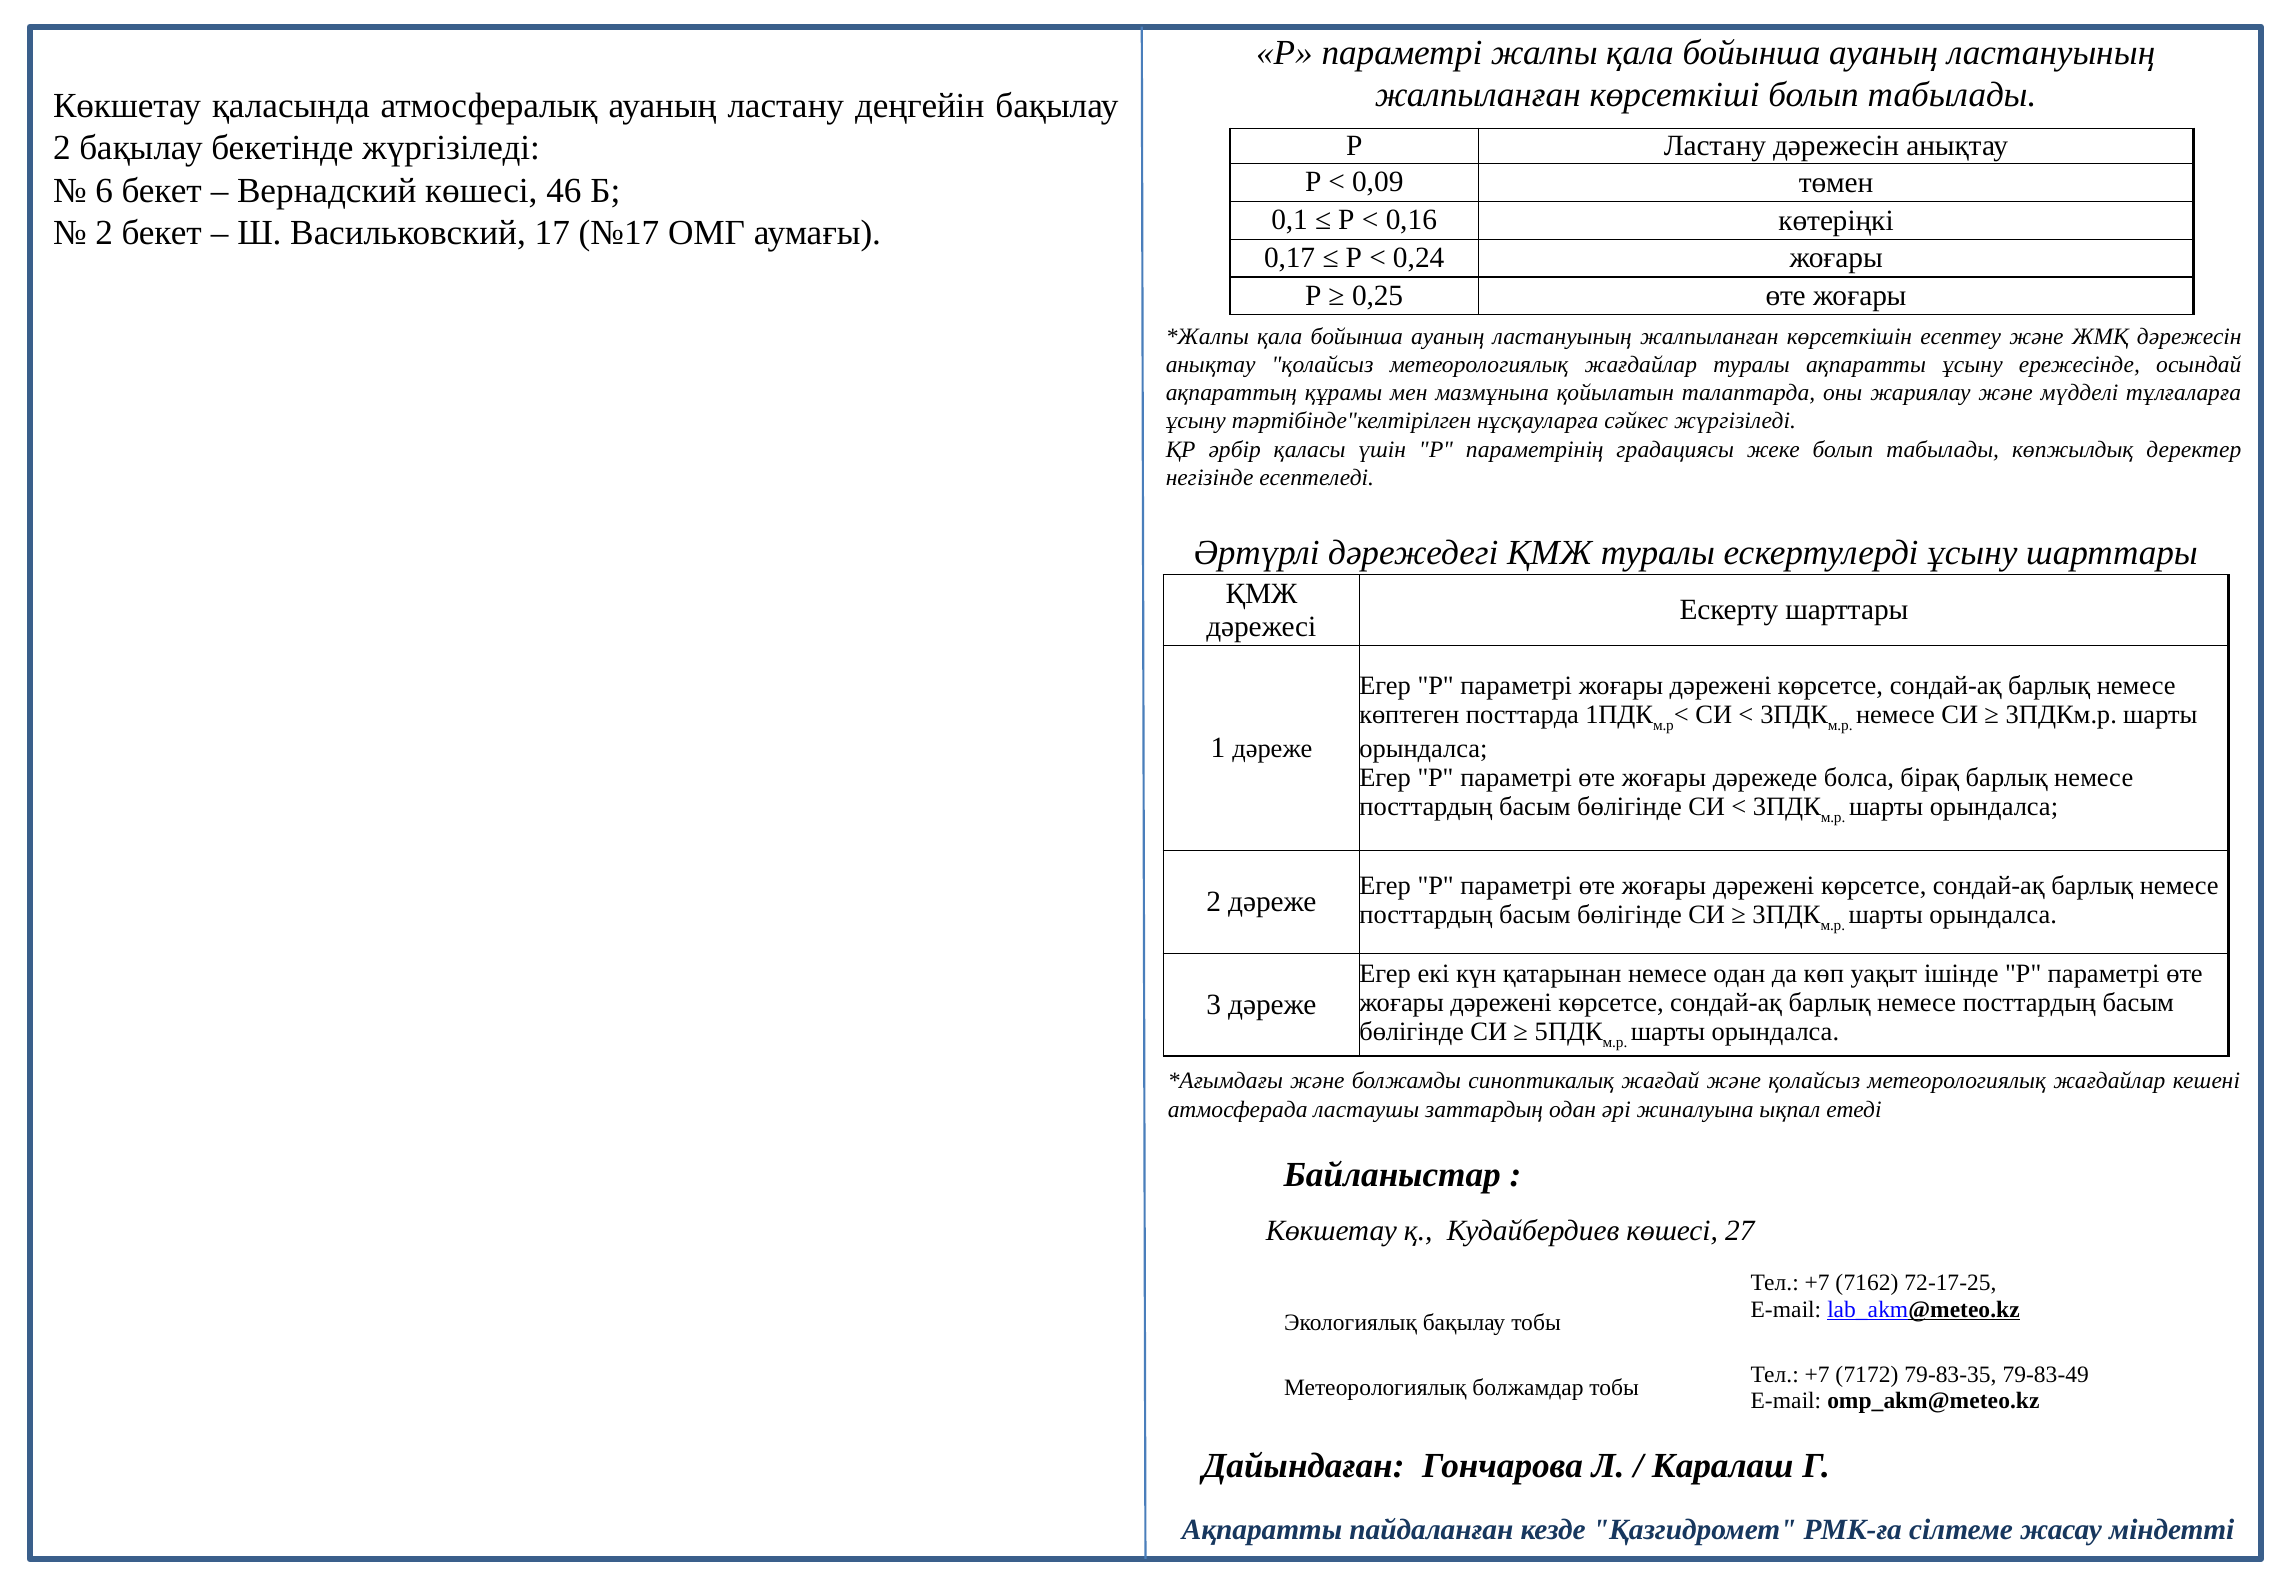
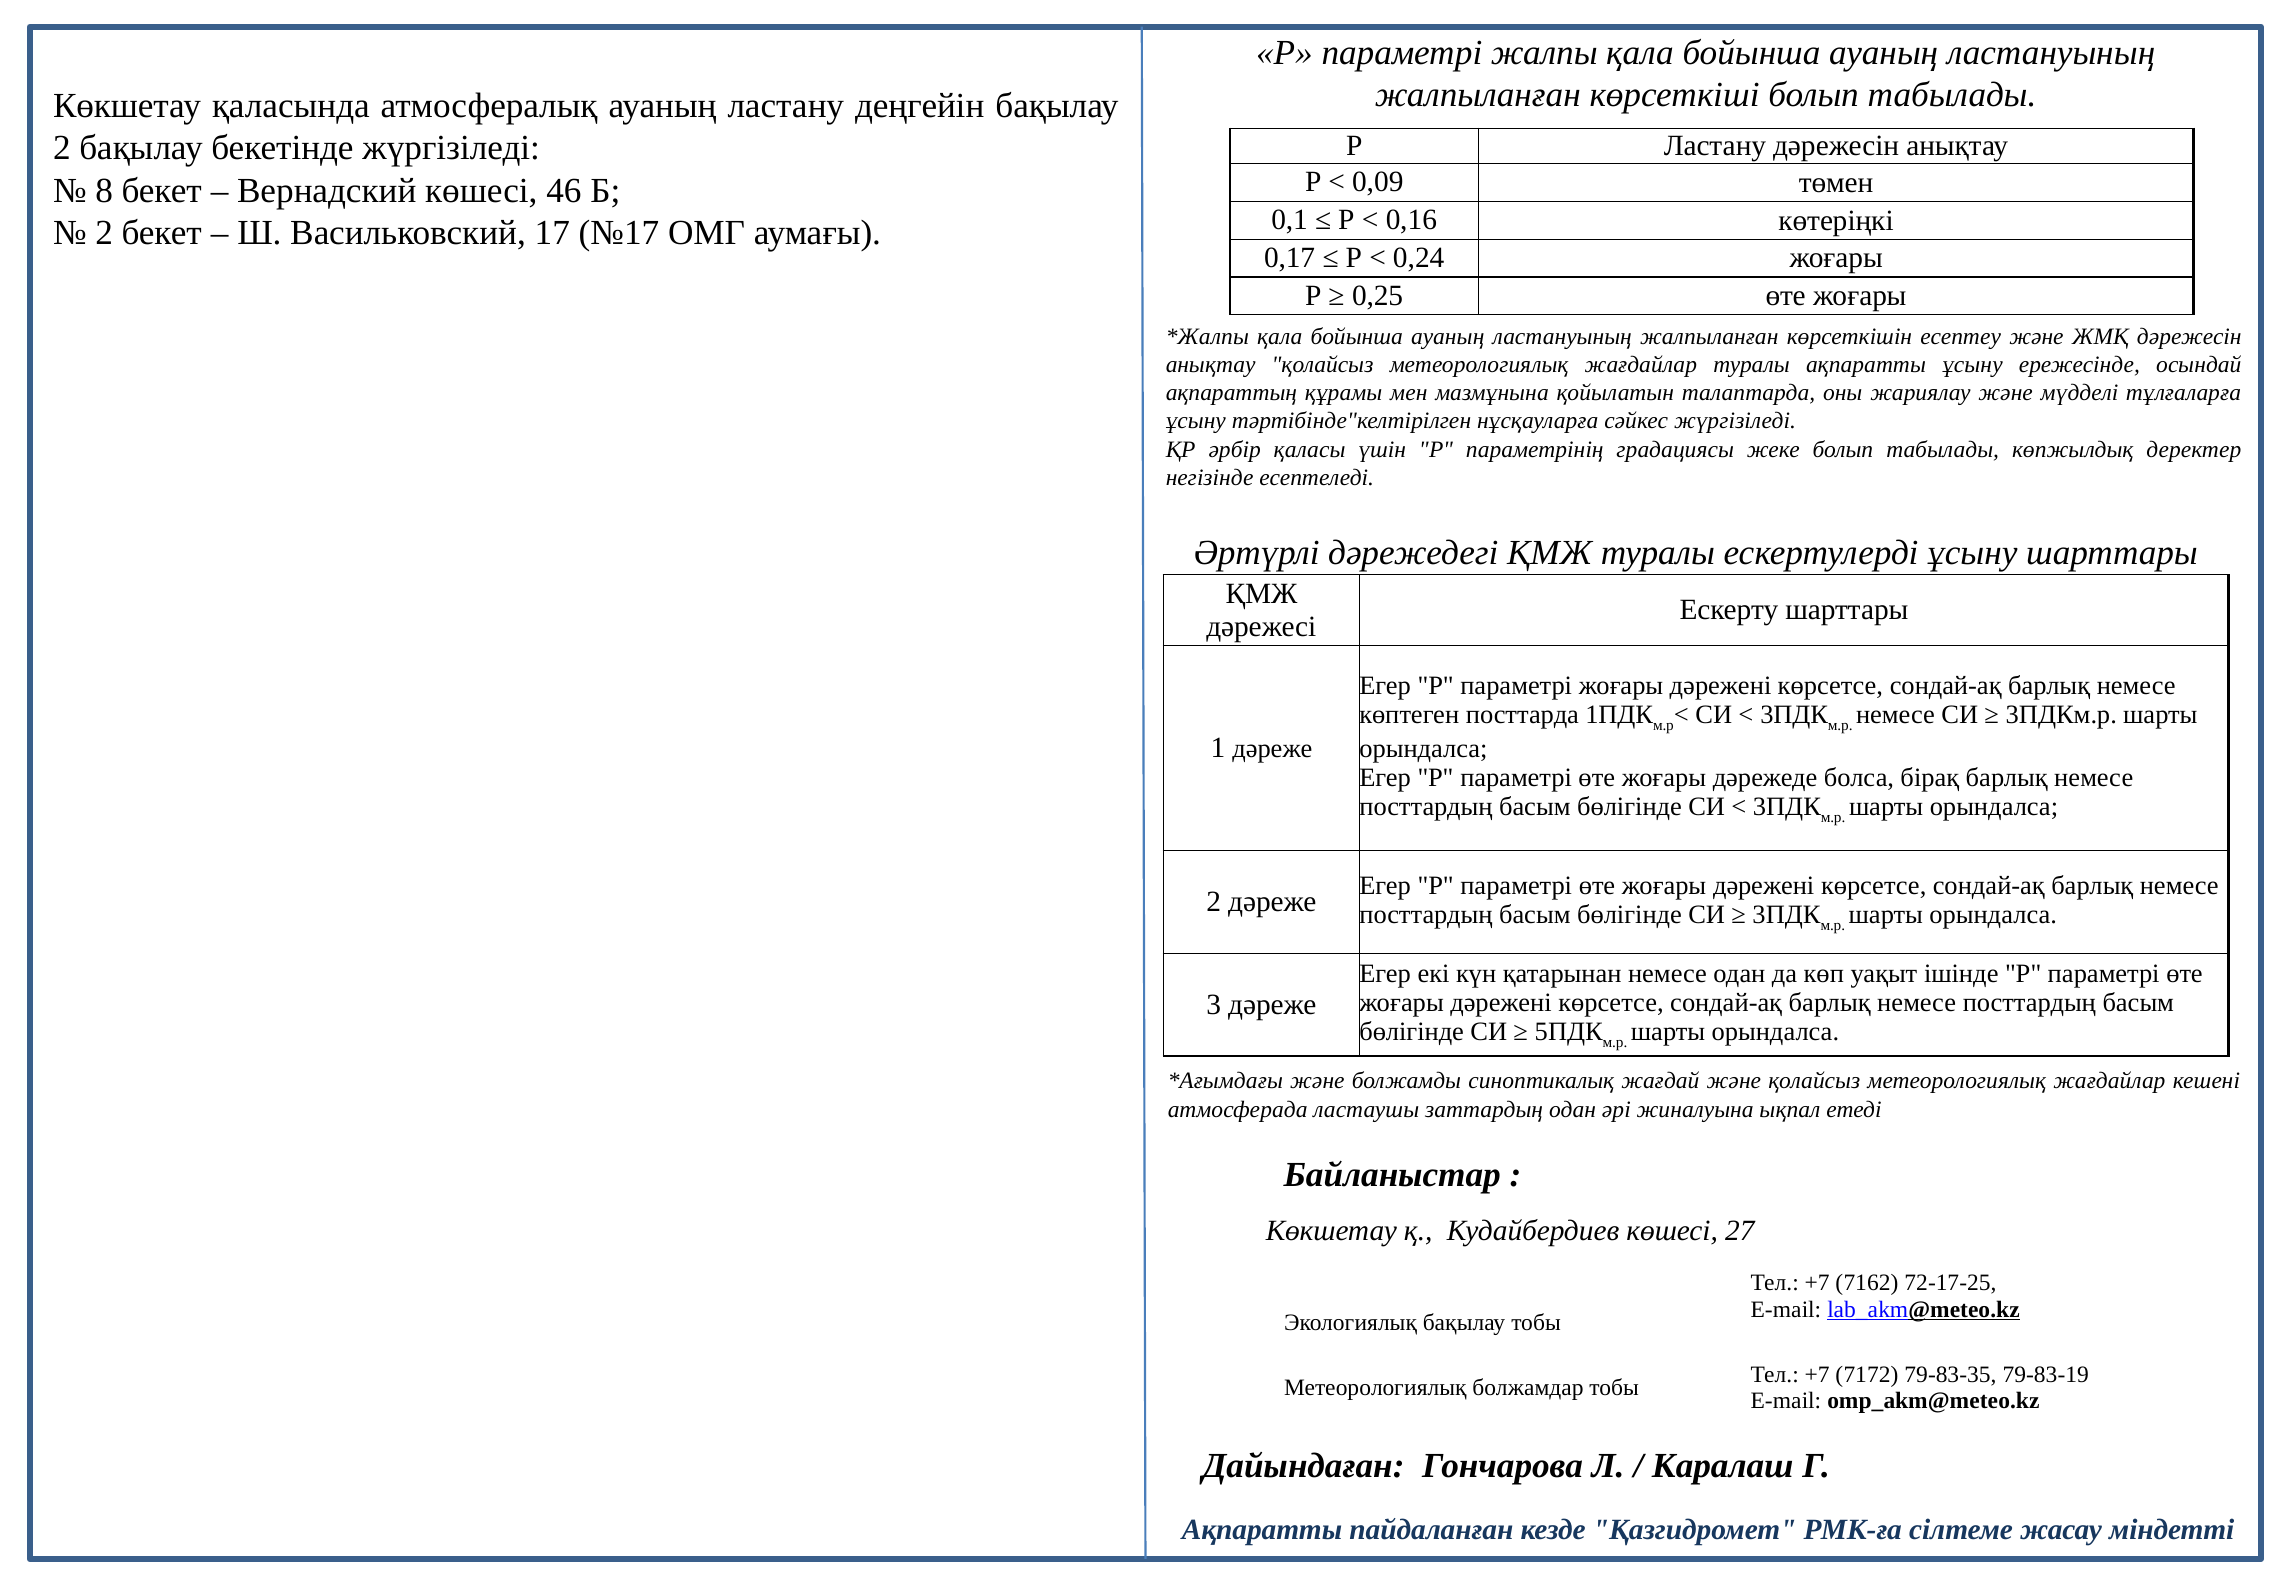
6: 6 -> 8 (104, 191)
79-83-49: 79-83-49 -> 79-83-19 (2046, 1375)
